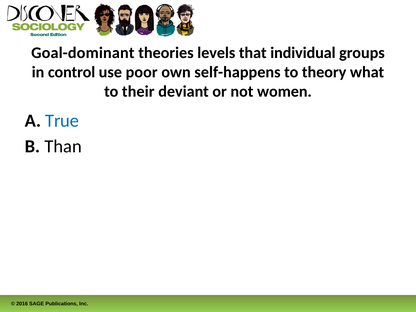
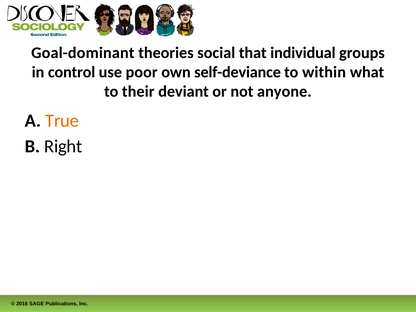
levels: levels -> social (216, 53)
self-happens: self-happens -> self-deviance (238, 72)
theory: theory -> within (324, 72)
women: women -> anyone (284, 92)
True colour: blue -> orange (62, 121)
Than: Than -> Right (63, 146)
